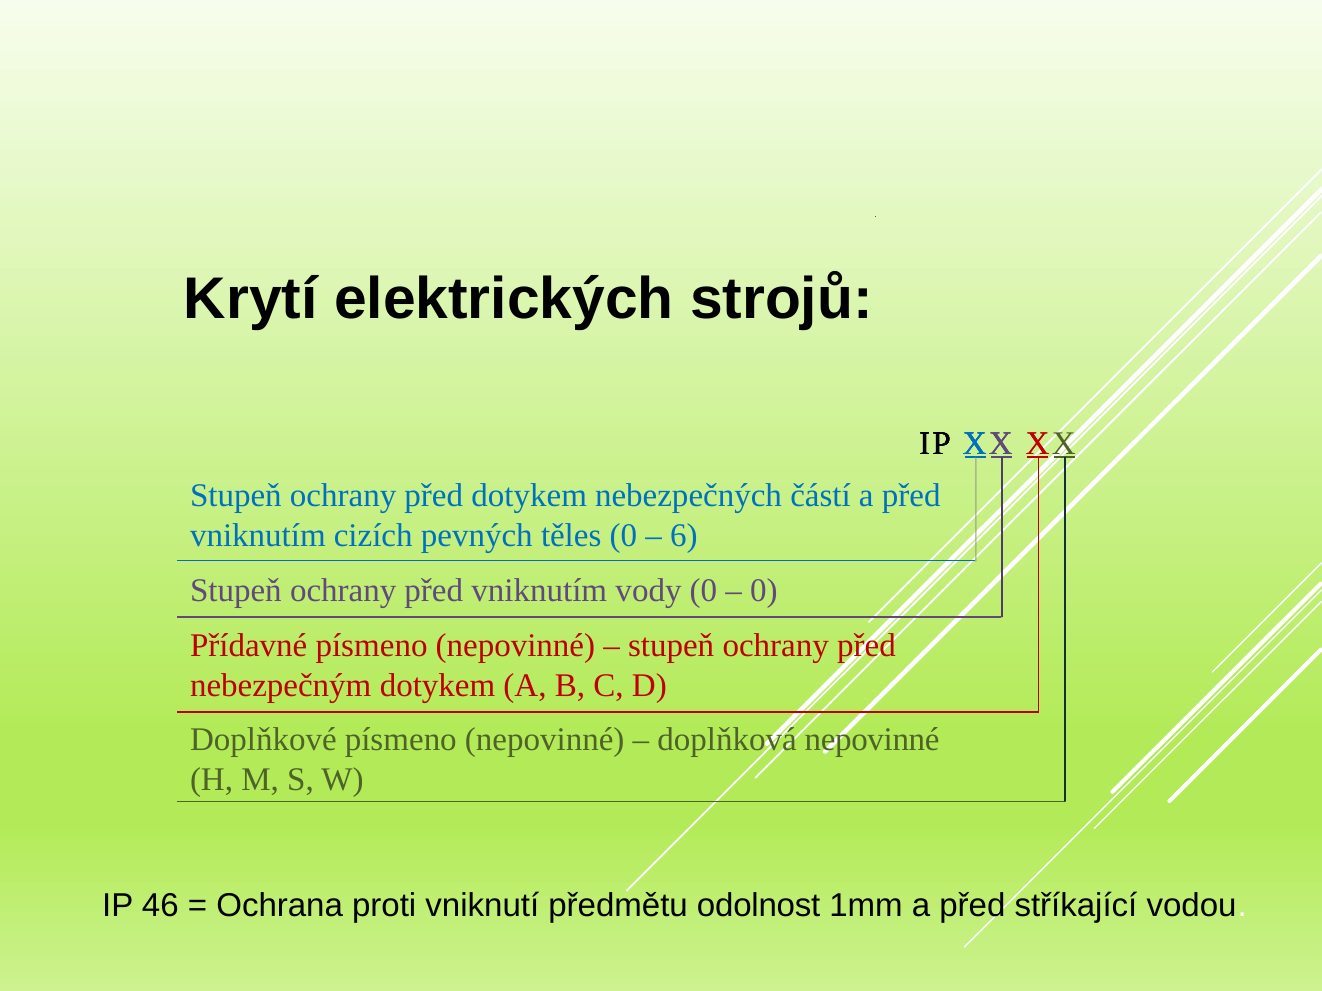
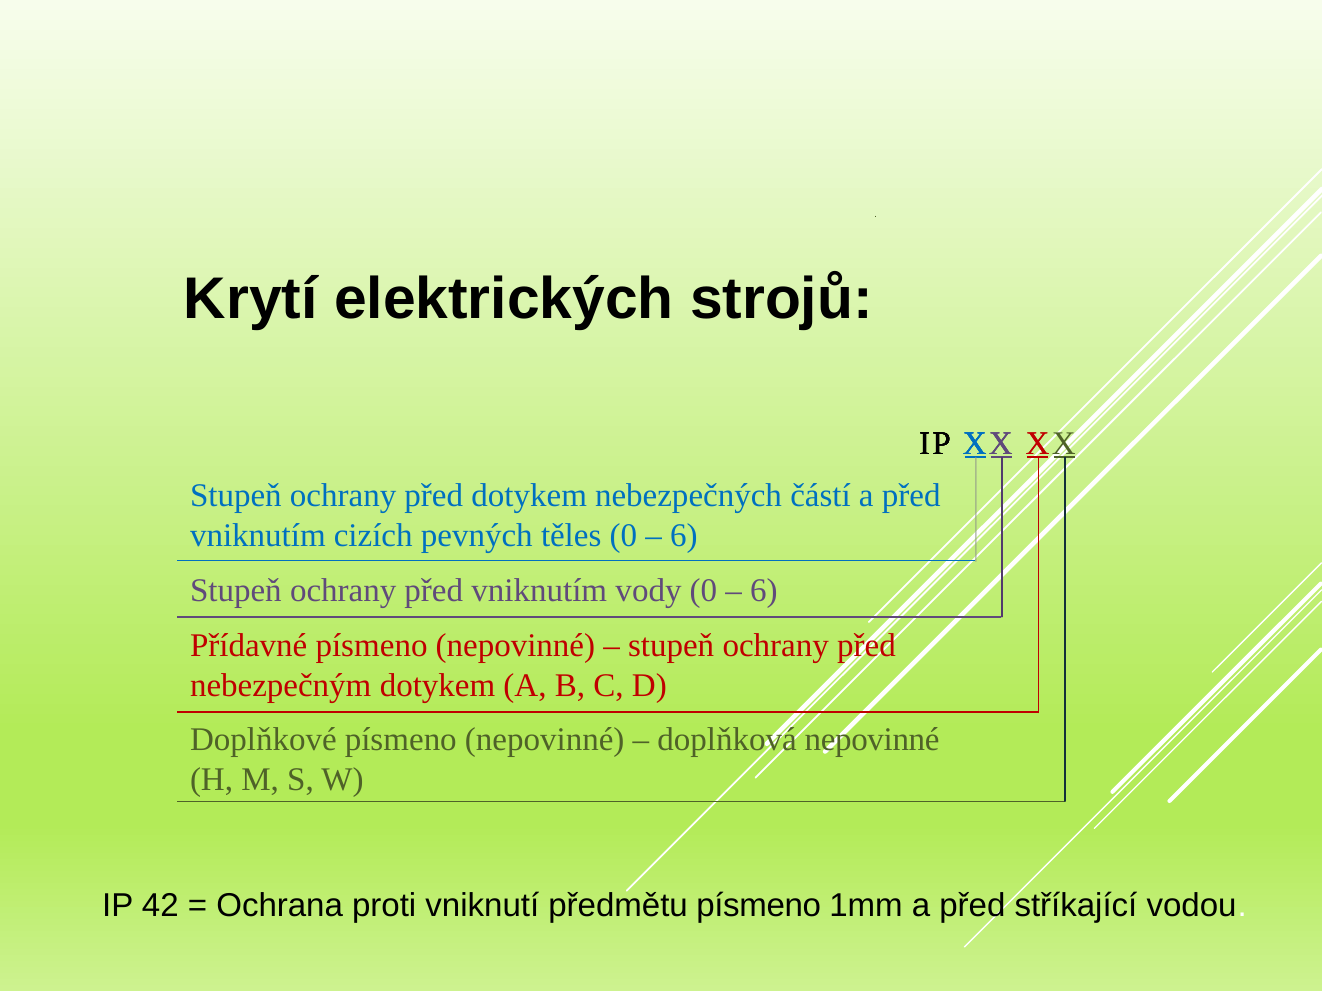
0: 0 -> 6 (764, 591)
46: 46 -> 42 (160, 906)
předmětu odolnost: odolnost -> písmeno (759, 906)
